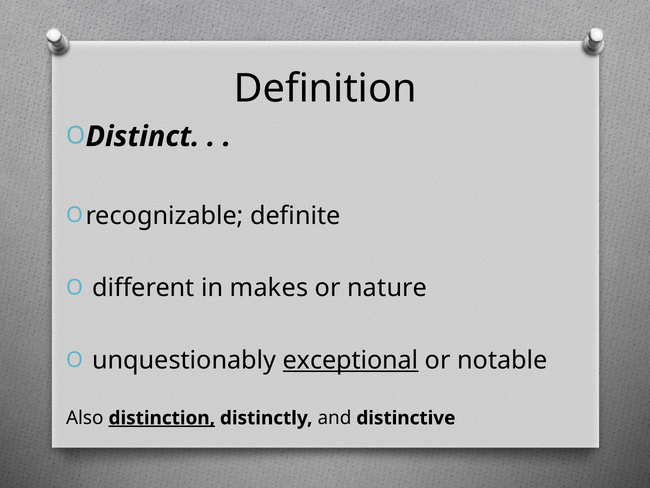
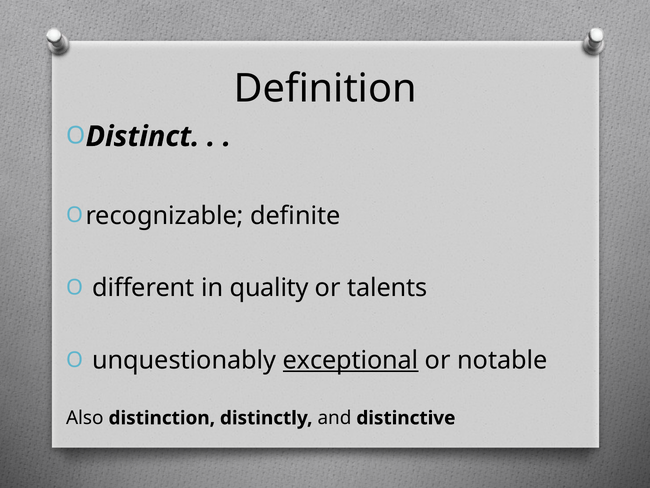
makes: makes -> quality (269, 288)
nature: nature -> talents (387, 288)
distinction underline: present -> none (162, 418)
